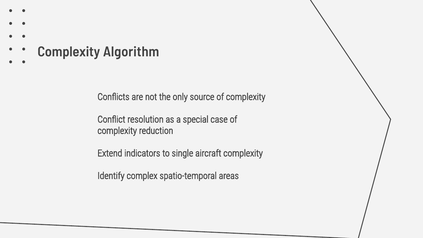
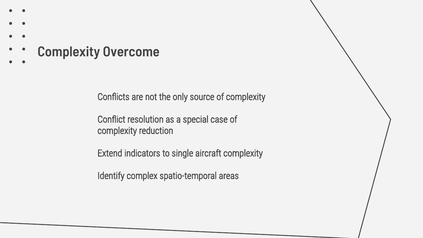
Algorithm: Algorithm -> Overcome (131, 52)
